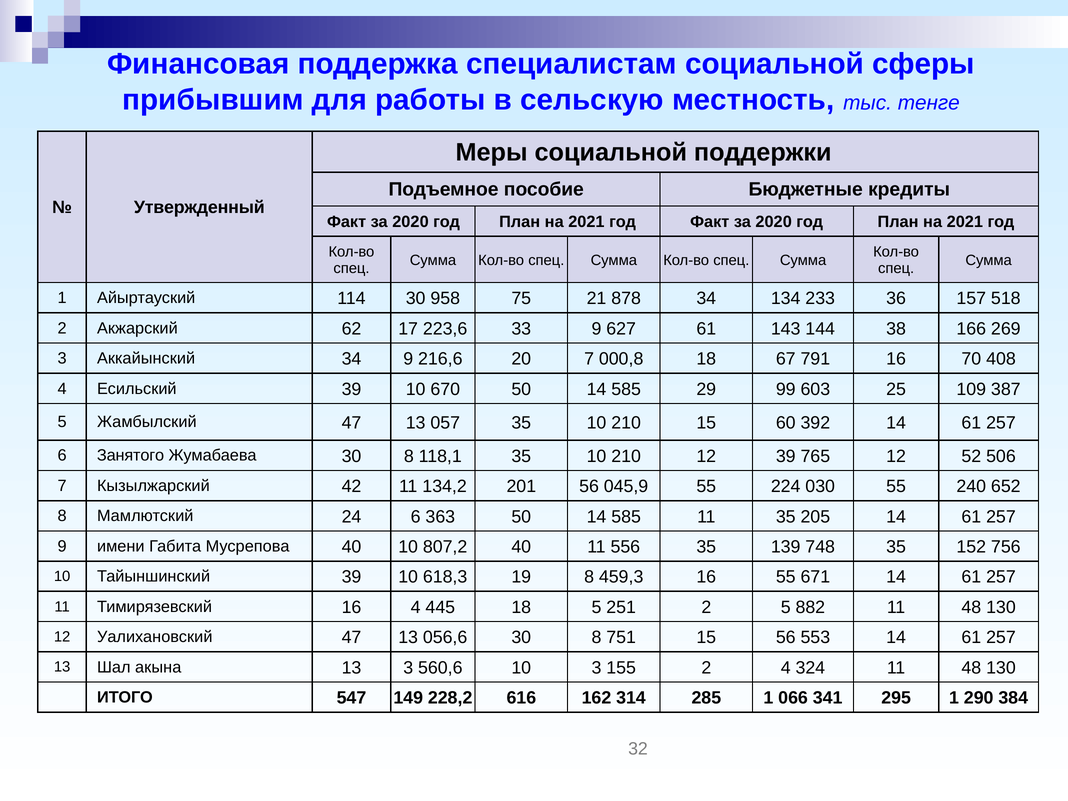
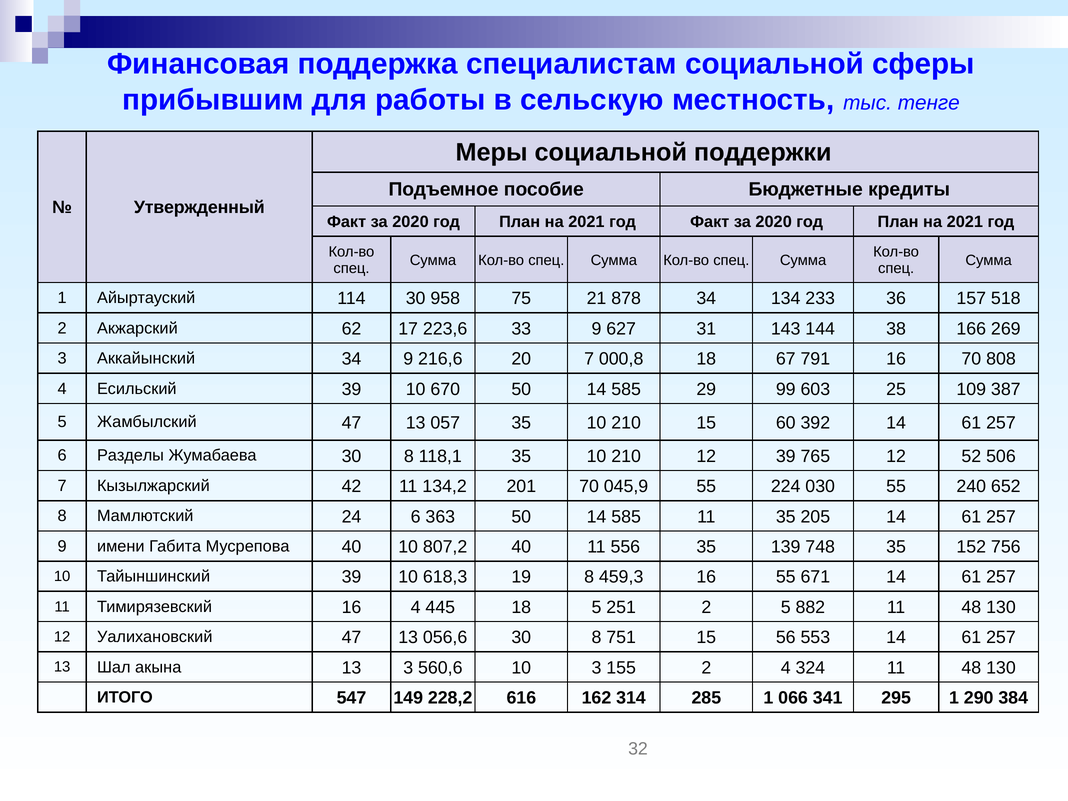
627 61: 61 -> 31 (706, 329)
408: 408 -> 808 (1001, 359)
Занятого: Занятого -> Разделы (130, 456)
201 56: 56 -> 70 (589, 486)
